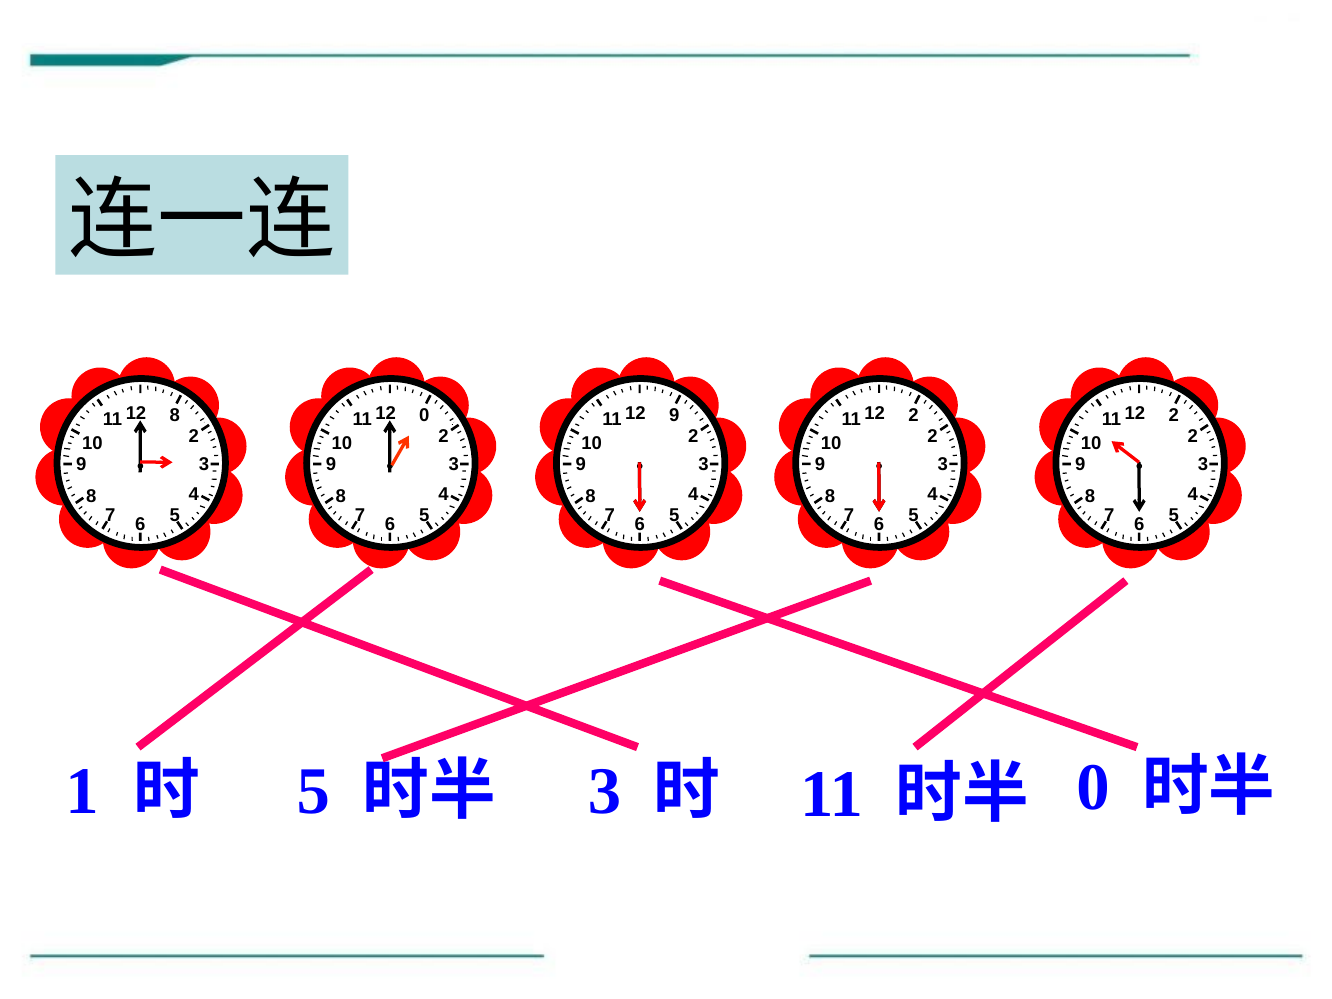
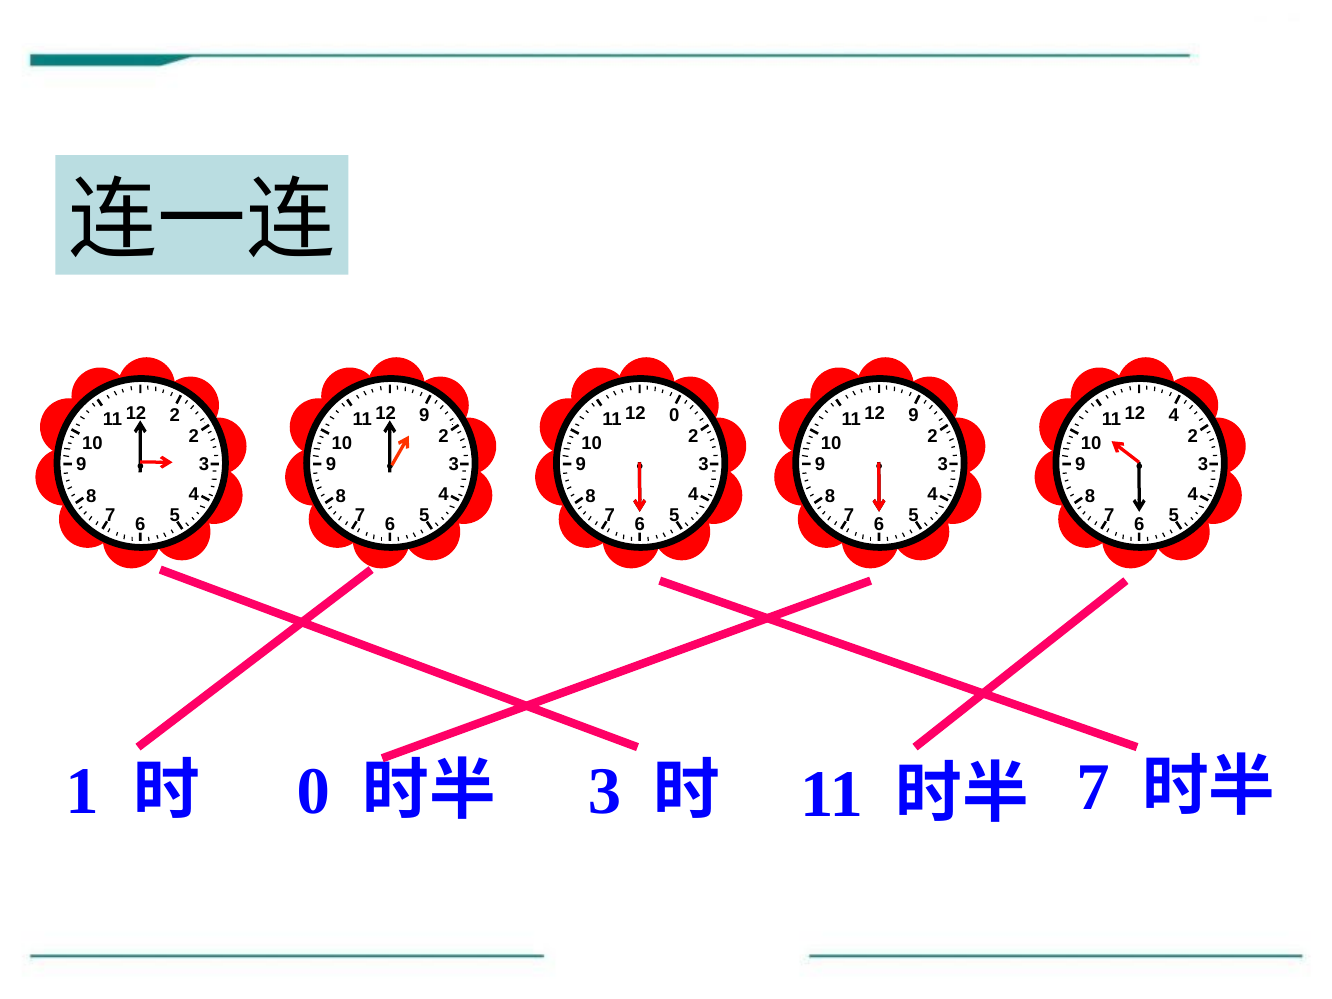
11 8: 8 -> 2 (175, 416)
0: 0 -> 9 (424, 416)
11 9: 9 -> 0 (674, 416)
2: 2 -> 9 (913, 415)
2: 2 -> 4 (1174, 416)
5: 5 -> 0 (313, 792)
0: 0 -> 7 (1093, 787)
